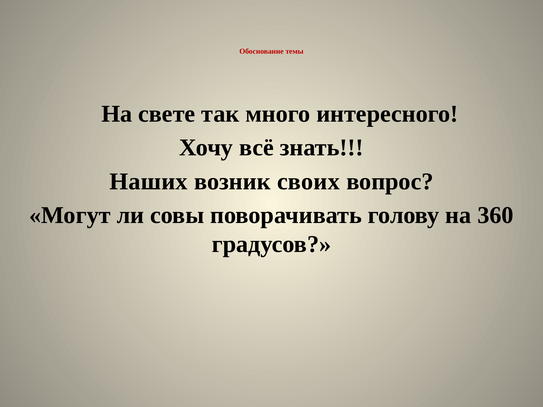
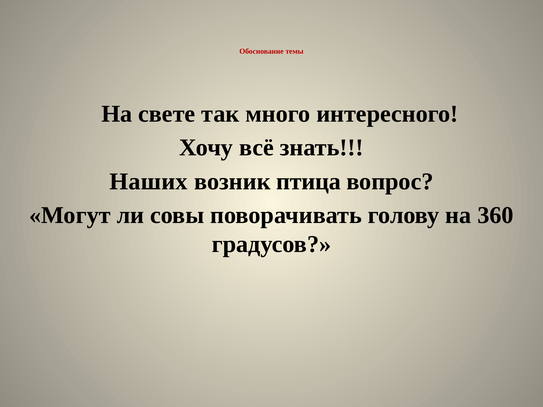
своих: своих -> птица (309, 182)
